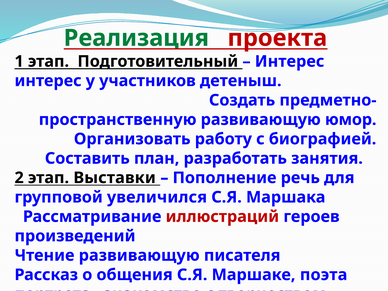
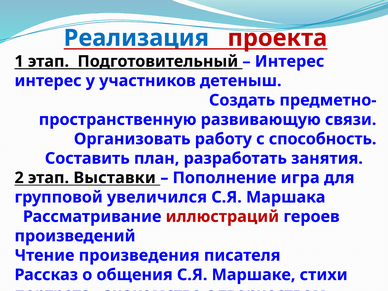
Реализация colour: green -> blue (136, 38)
юмор: юмор -> связи (351, 120)
биографией: биографией -> способность (323, 139)
речь: речь -> игра (300, 178)
Чтение развивающую: развивающую -> произведения (139, 255)
поэта: поэта -> стихи (324, 275)
